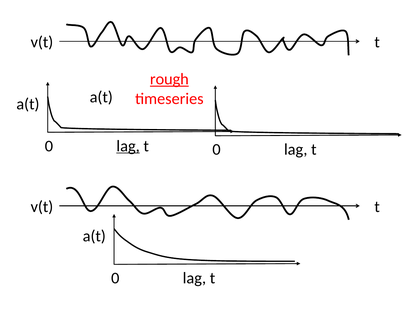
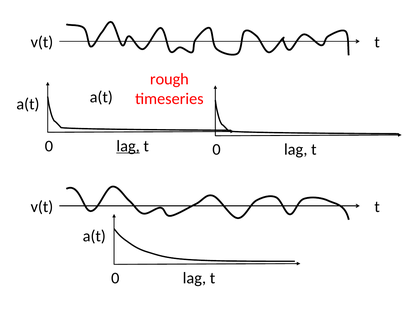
rough underline: present -> none (169, 79)
